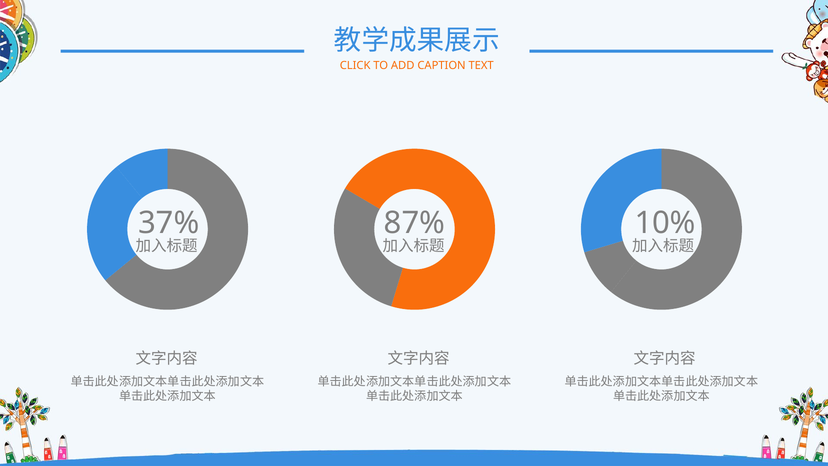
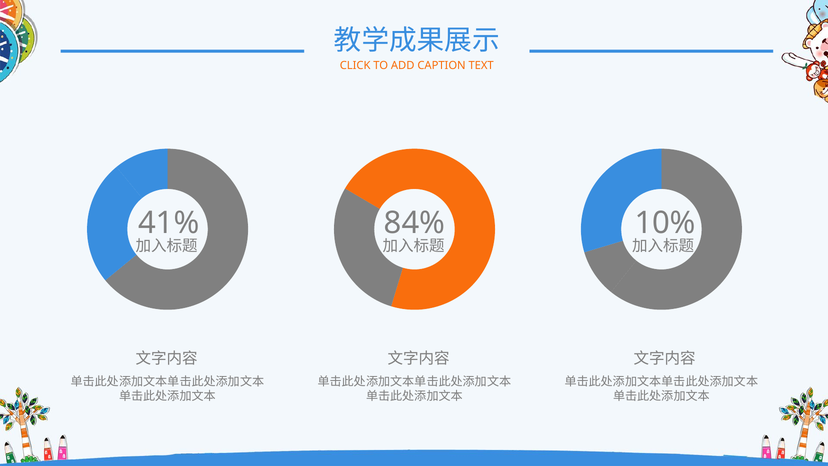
37%: 37% -> 41% (169, 223)
87%: 87% -> 84% (414, 223)
